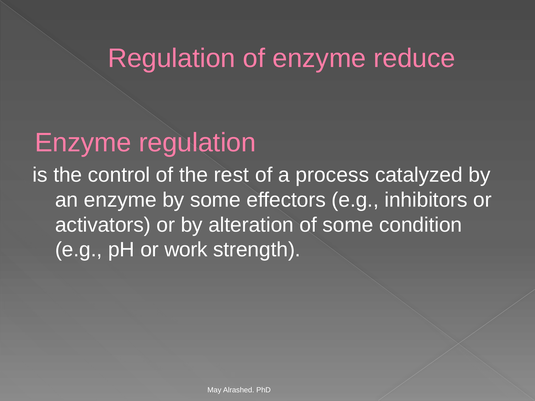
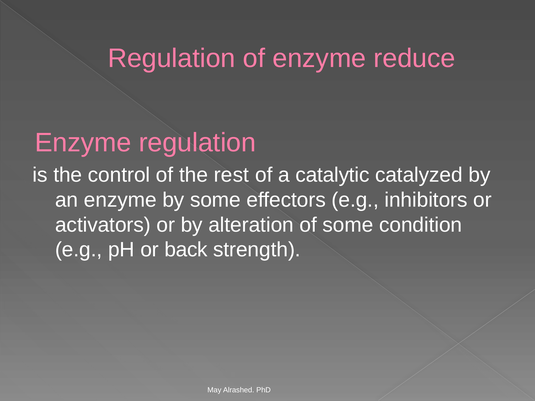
process: process -> catalytic (332, 175)
work: work -> back (186, 250)
